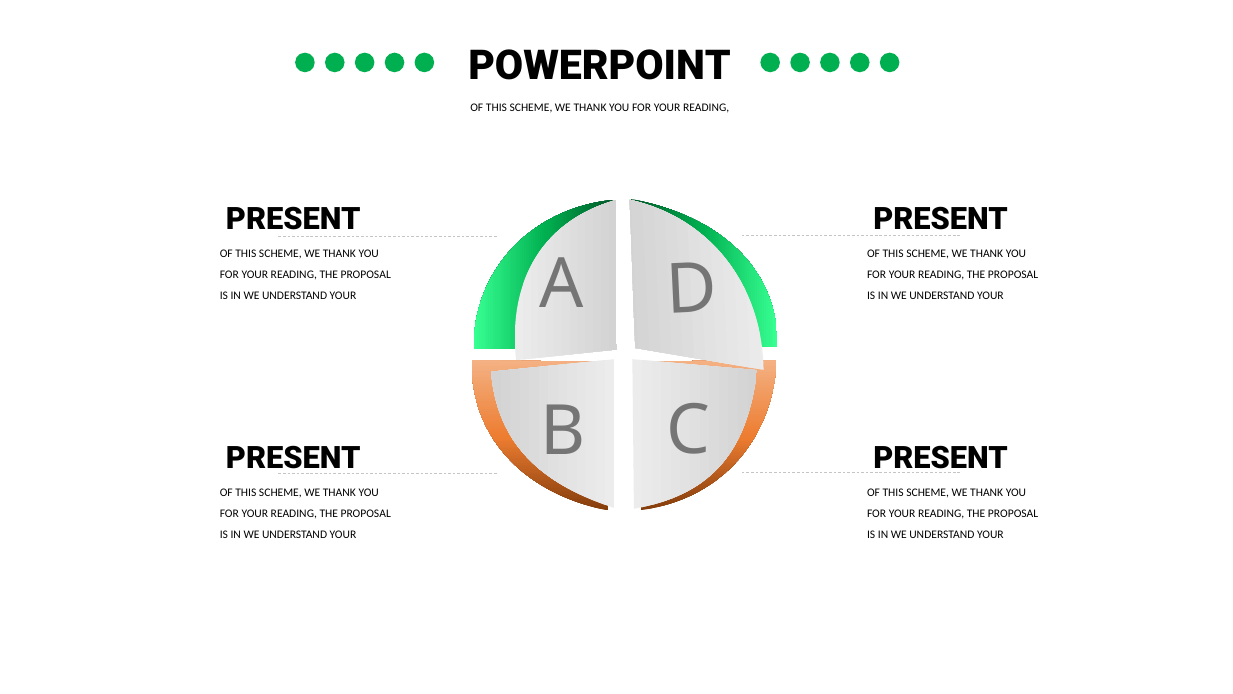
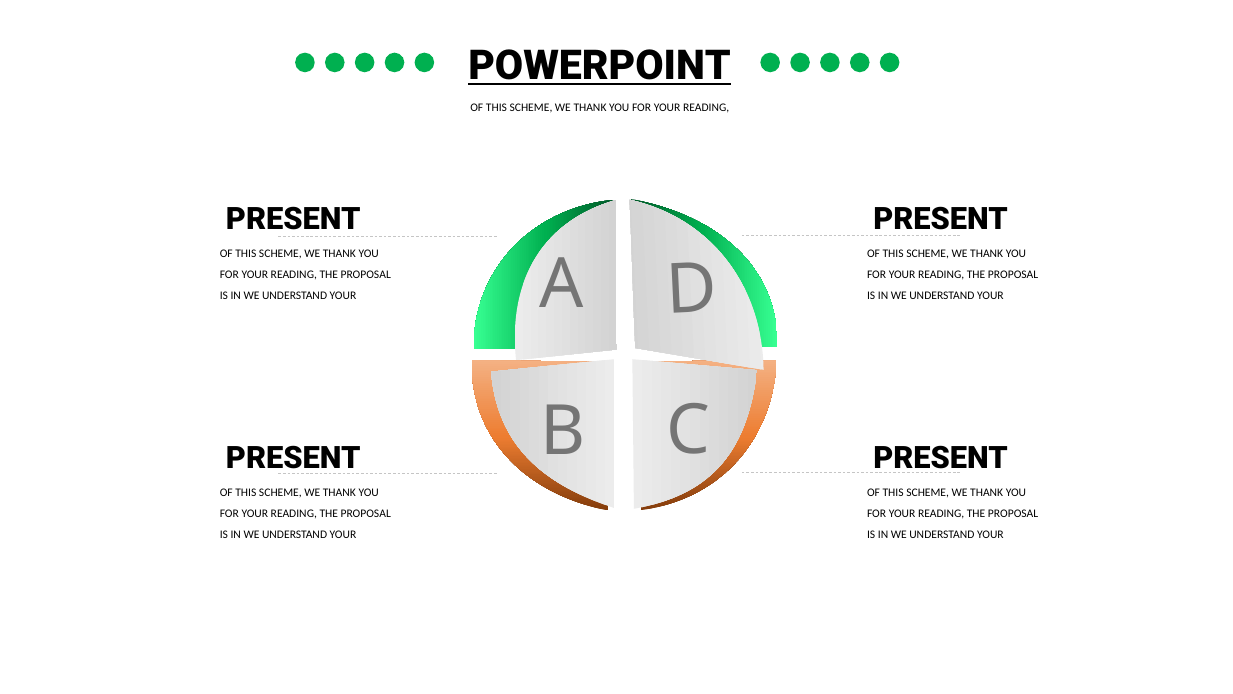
POWERPOINT underline: none -> present (599, 66)
